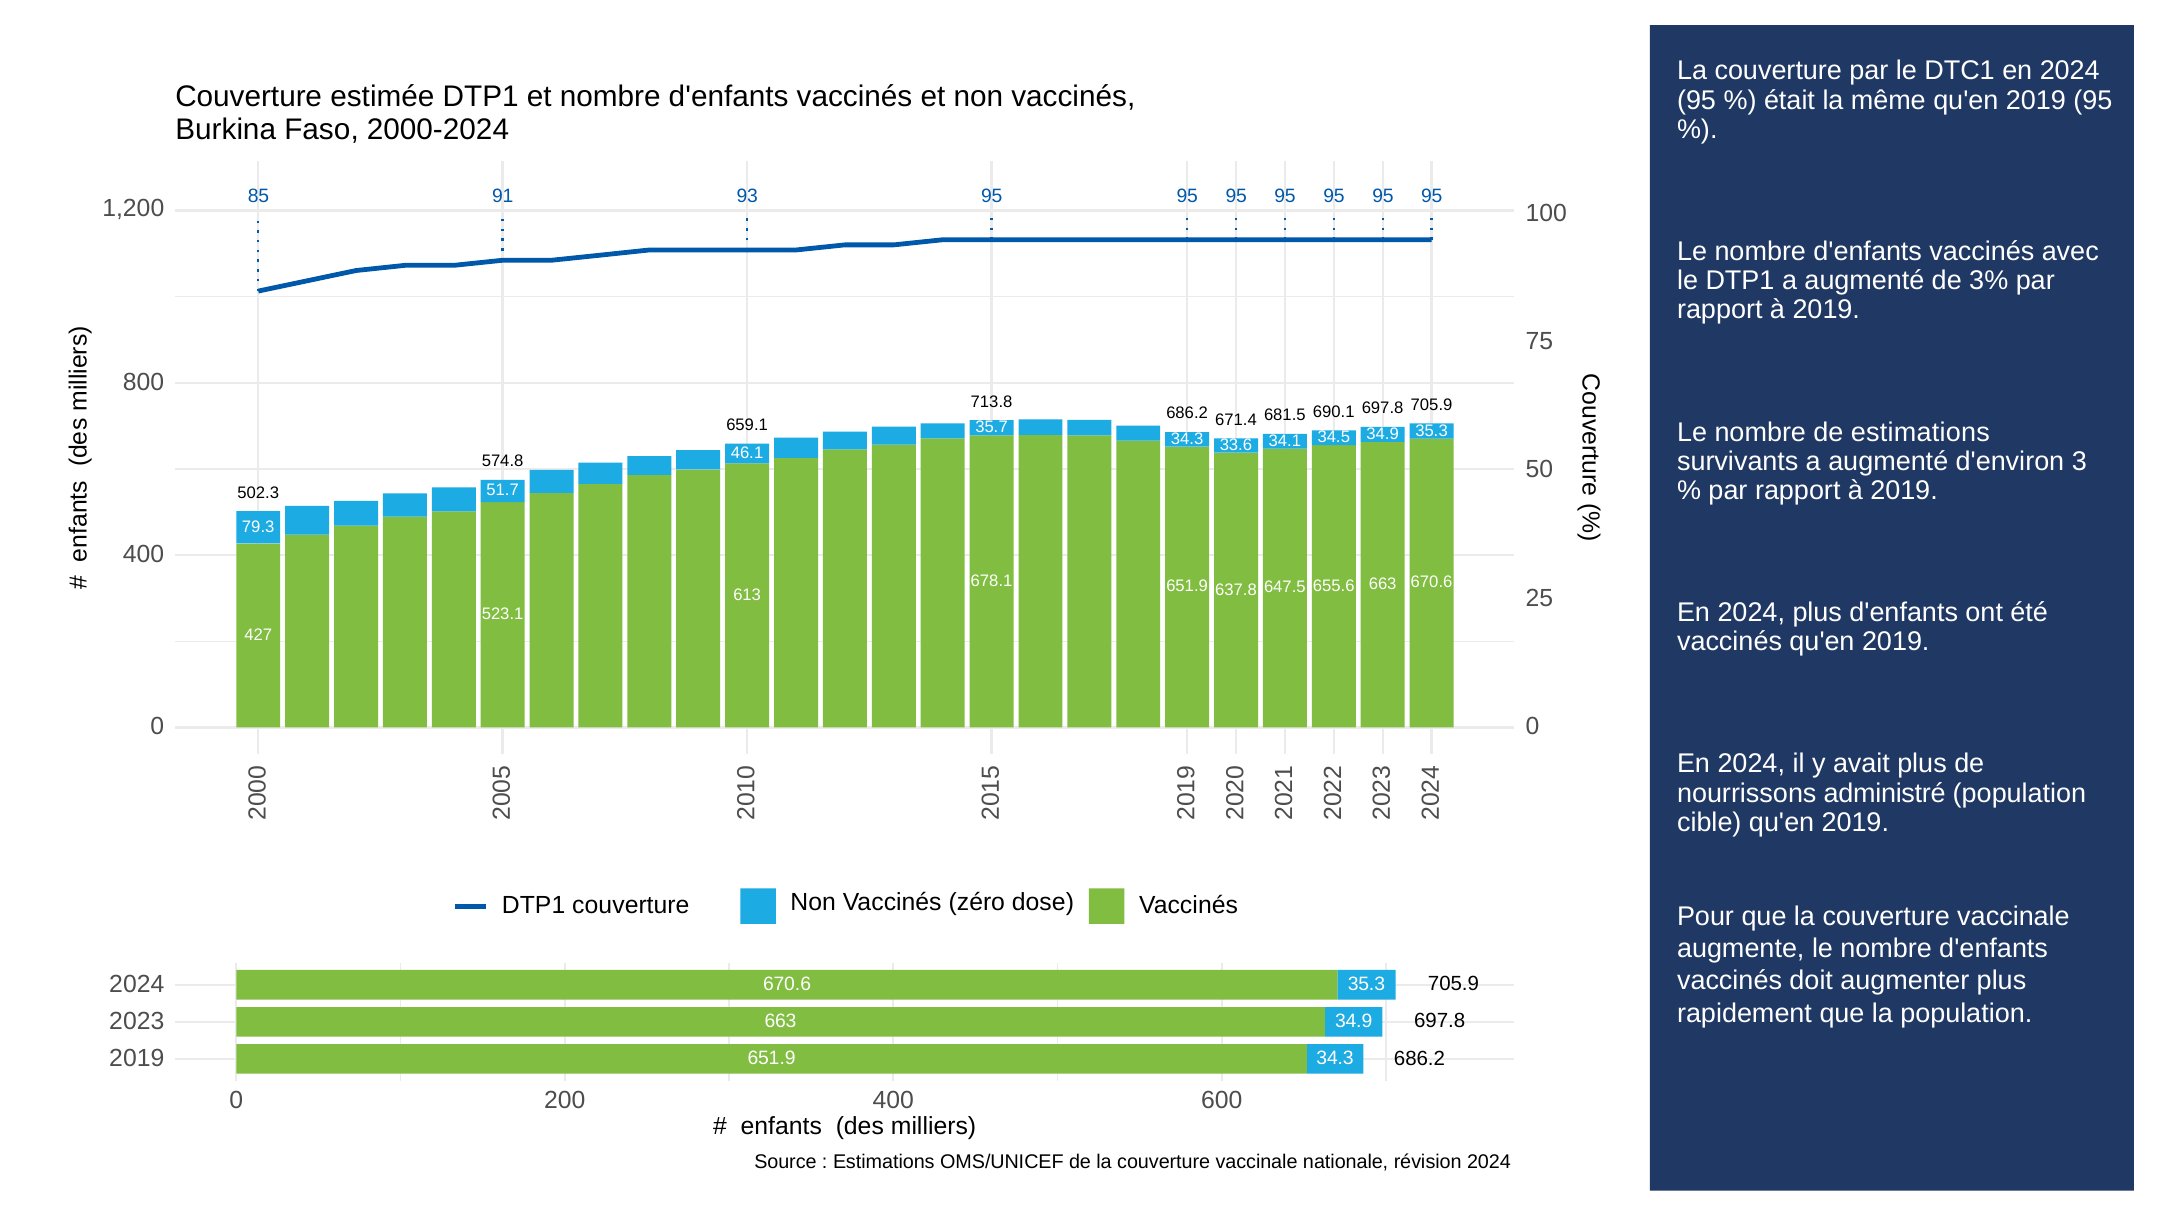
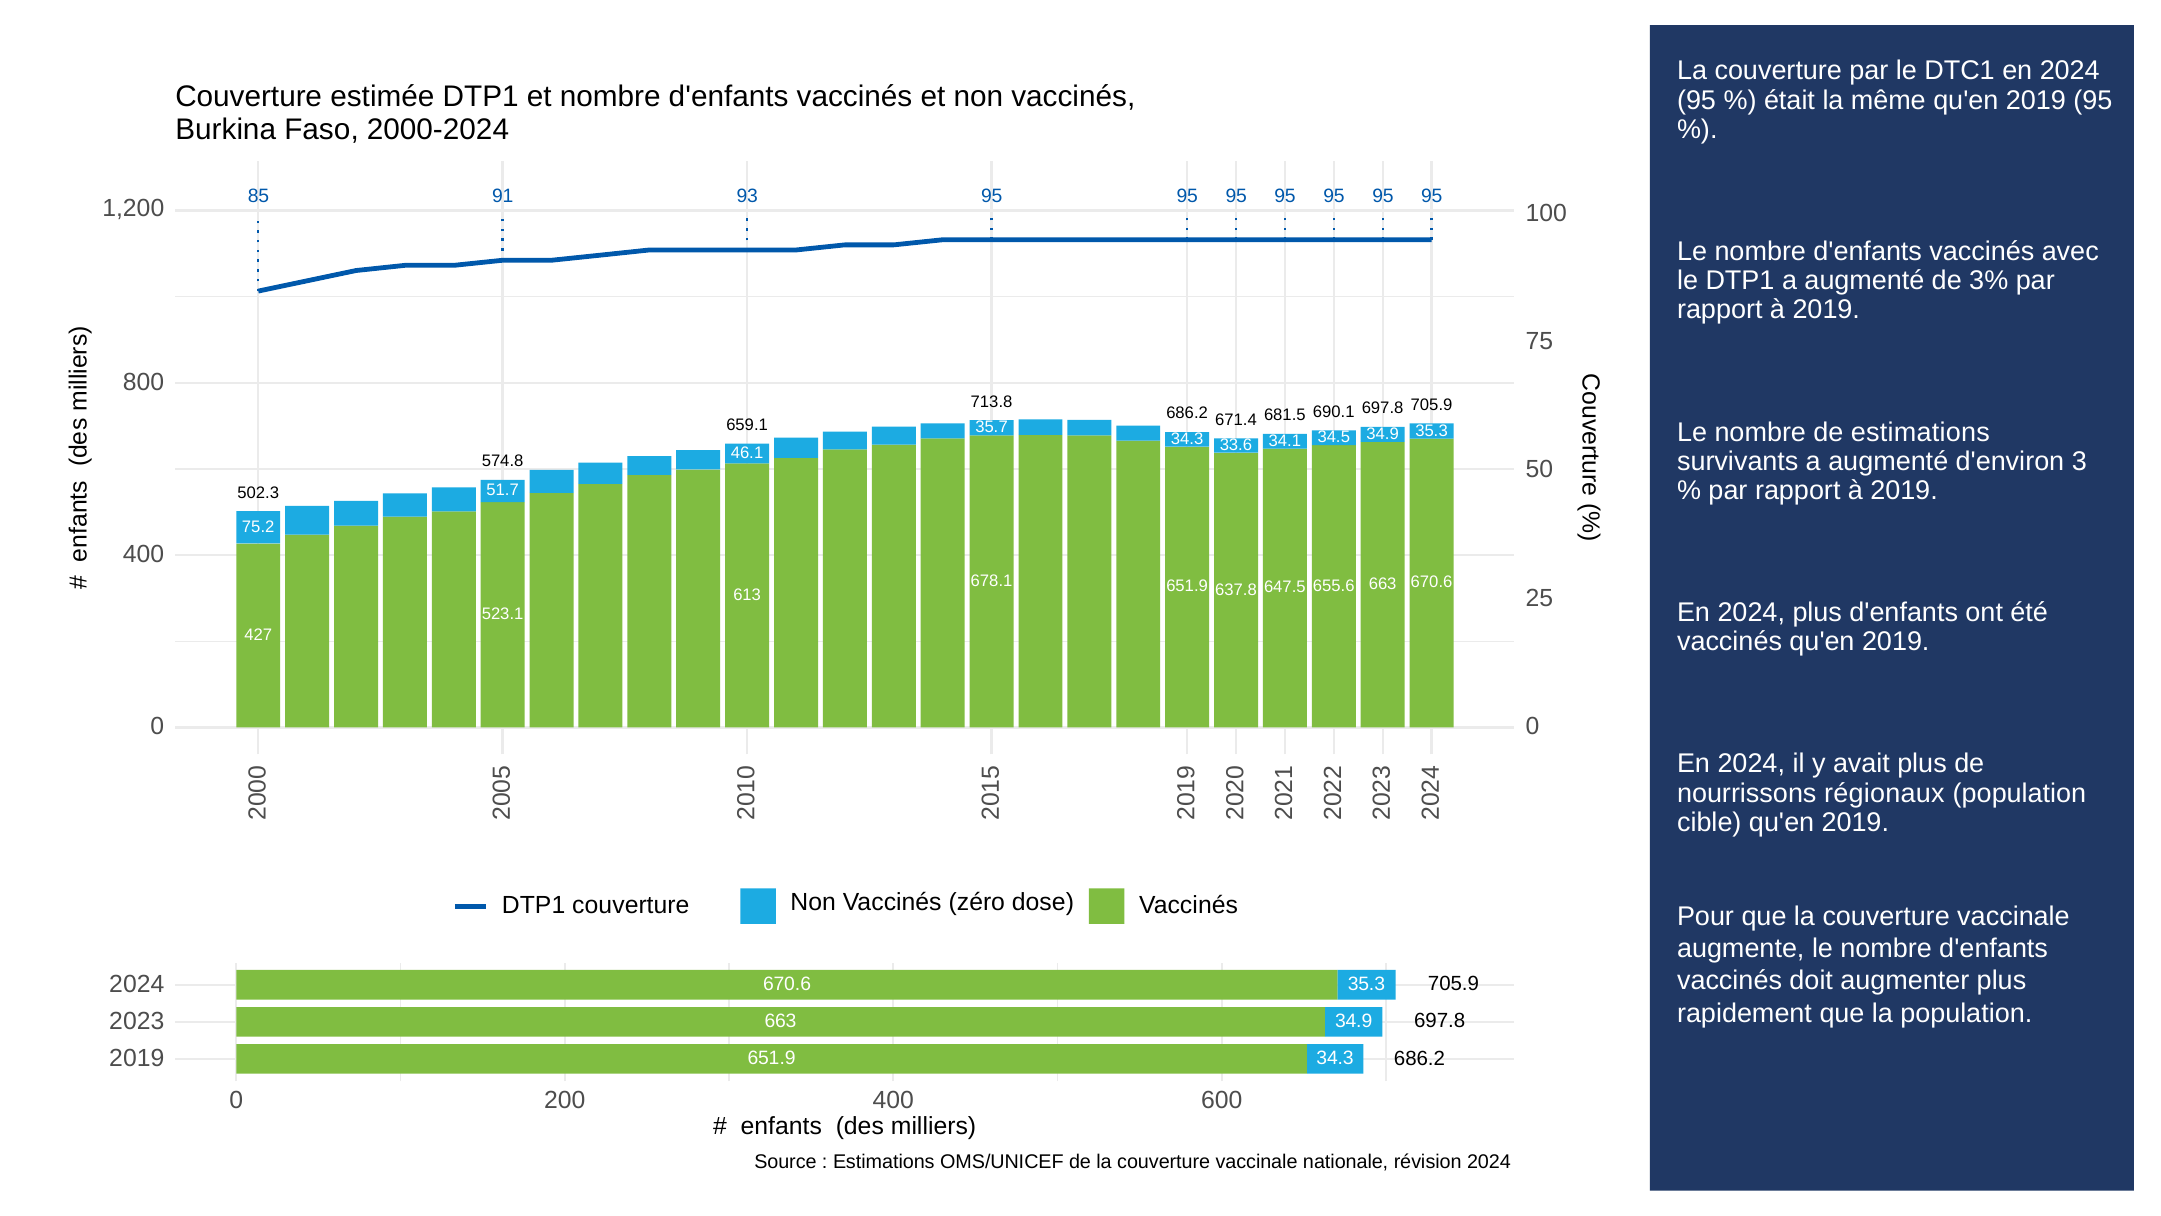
79.3: 79.3 -> 75.2 (258, 527)
administré: administré -> régionaux (1884, 793)
